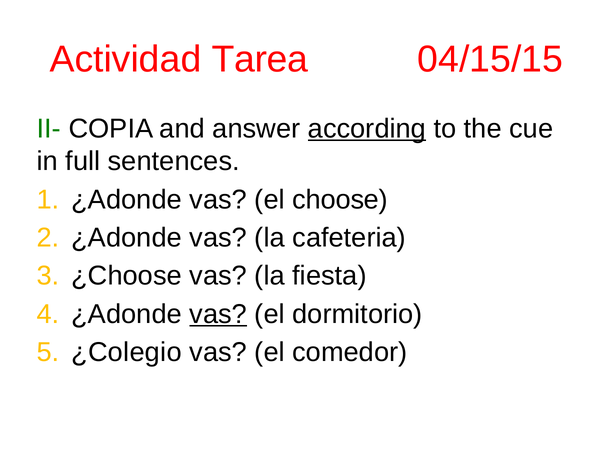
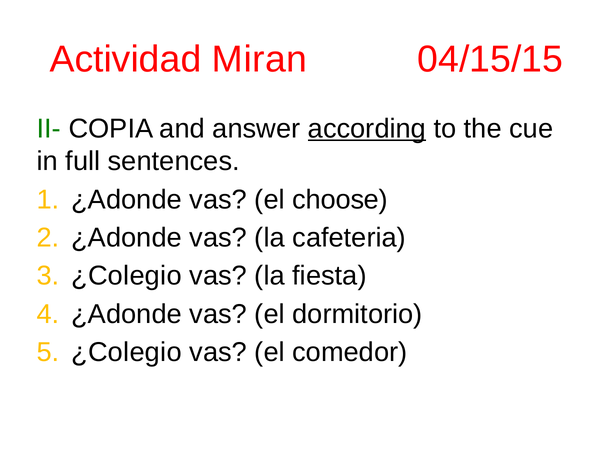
Tarea: Tarea -> Miran (260, 59)
¿Choose: ¿Choose -> ¿Colegio (126, 276)
vas underline: present -> none (218, 314)
